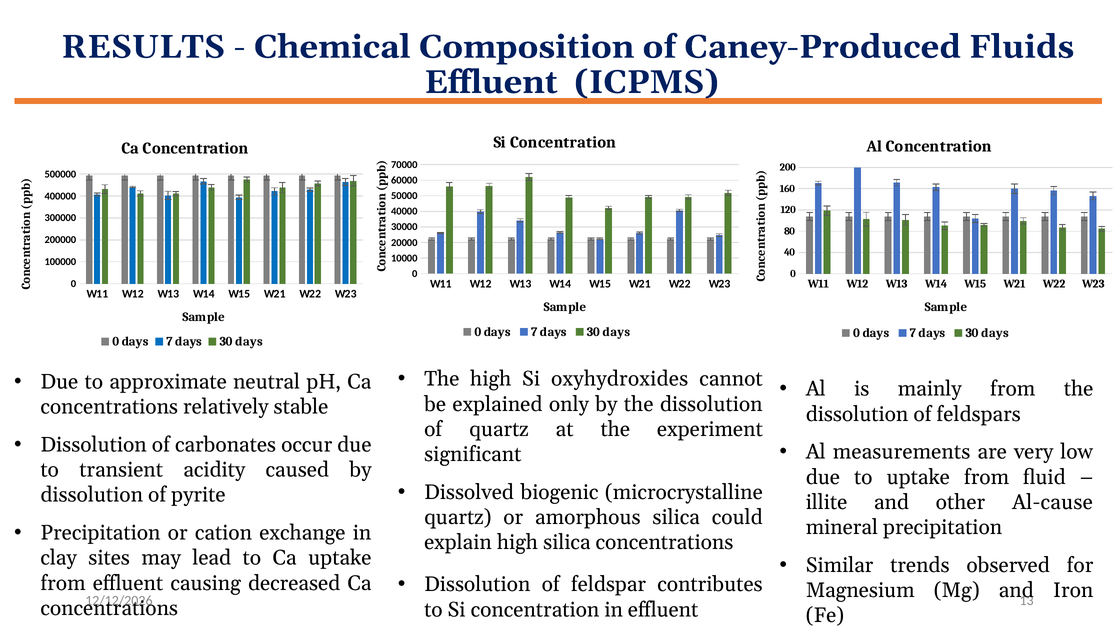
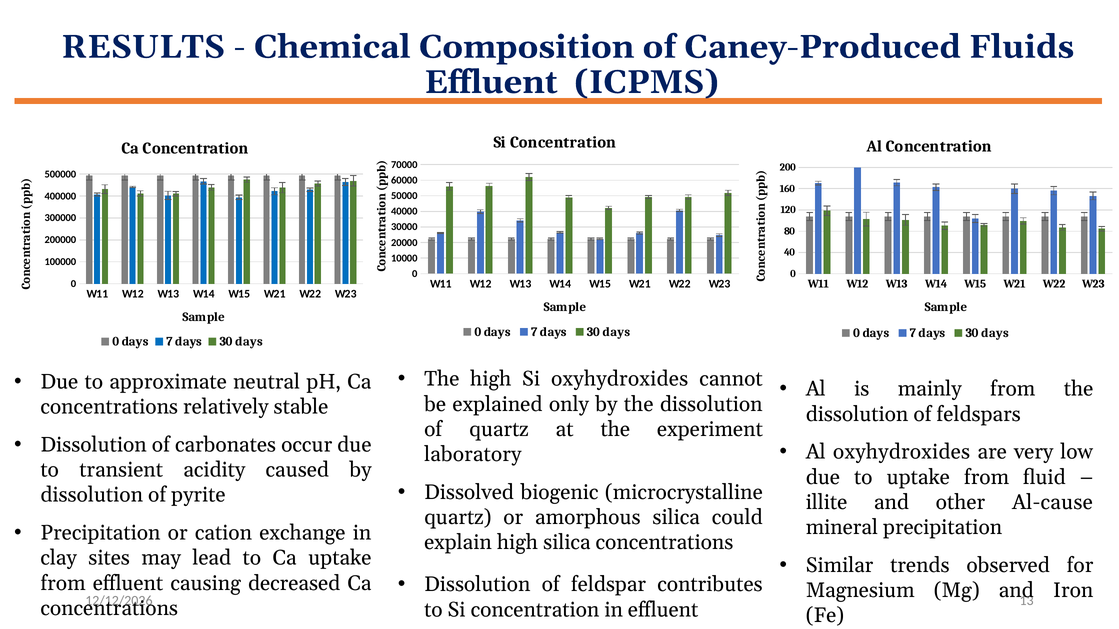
Al measurements: measurements -> oxyhydroxides (902, 452)
significant: significant -> laboratory (473, 455)
